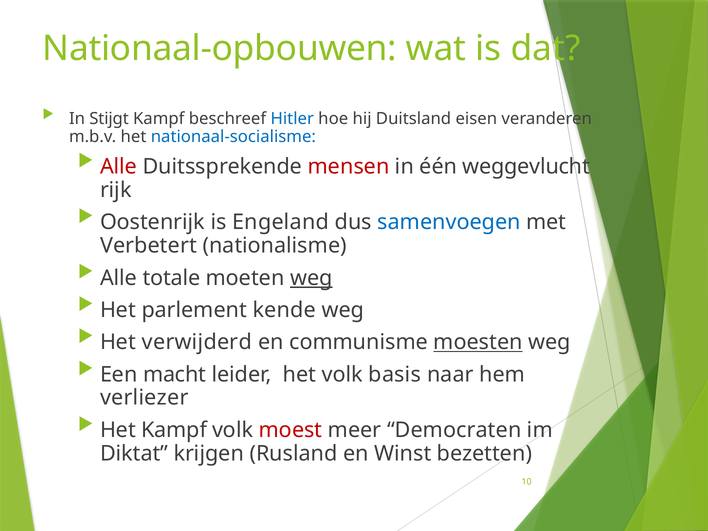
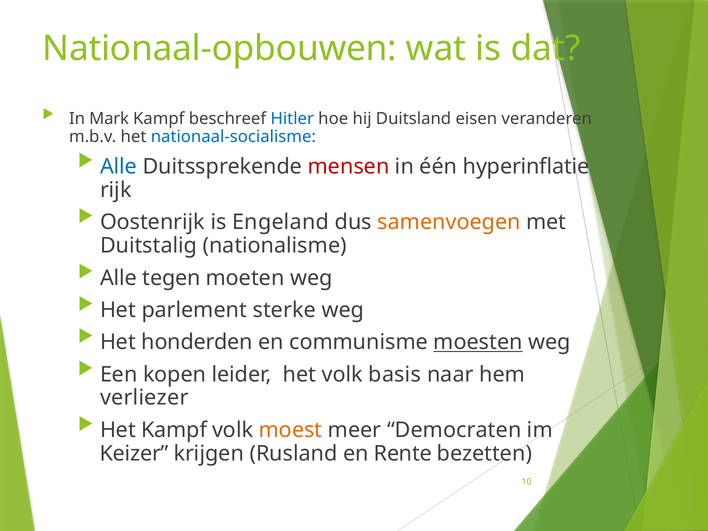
Stijgt: Stijgt -> Mark (109, 119)
Alle colour: red -> blue (119, 167)
weggevlucht: weggevlucht -> hyperinflatie (526, 167)
samenvoegen colour: blue -> orange (449, 222)
Verbetert: Verbetert -> Duitstalig (149, 246)
totale: totale -> tegen (171, 278)
weg underline: present -> none (311, 278)
kende: kende -> sterke (284, 310)
verwijderd: verwijderd -> honderden (197, 342)
macht: macht -> kopen (175, 374)
moest colour: red -> orange (291, 430)
Diktat: Diktat -> Keizer (134, 453)
Winst: Winst -> Rente (403, 453)
